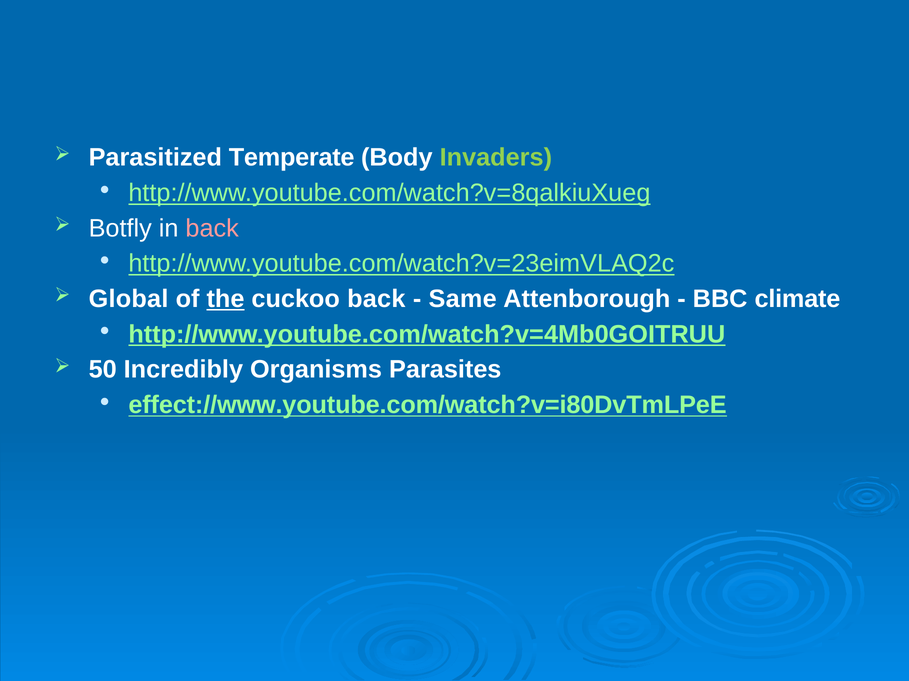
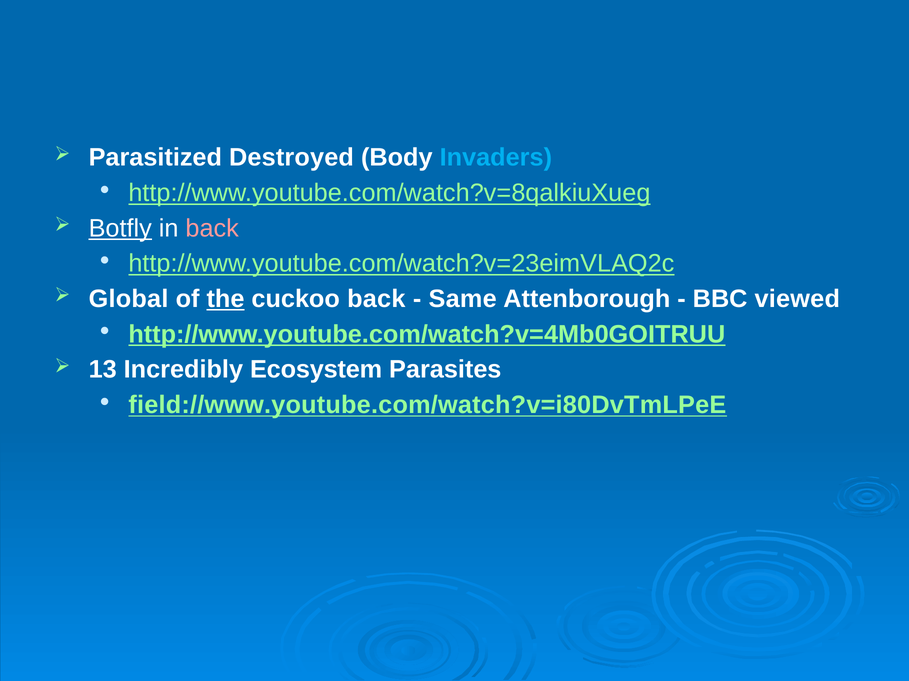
Temperate: Temperate -> Destroyed (291, 158)
Invaders colour: light green -> light blue (496, 158)
Botfly underline: none -> present (120, 229)
climate: climate -> viewed (797, 299)
50: 50 -> 13 (103, 370)
Organisms: Organisms -> Ecosystem (316, 370)
effect://www.youtube.com/watch?v=i80DvTmLPeE: effect://www.youtube.com/watch?v=i80DvTmLPeE -> field://www.youtube.com/watch?v=i80DvTmLPeE (427, 405)
